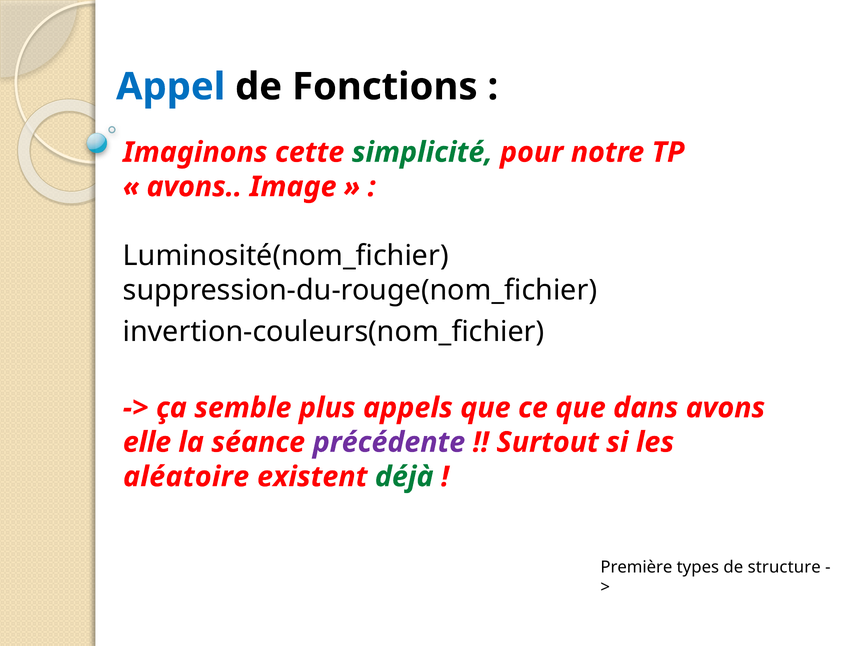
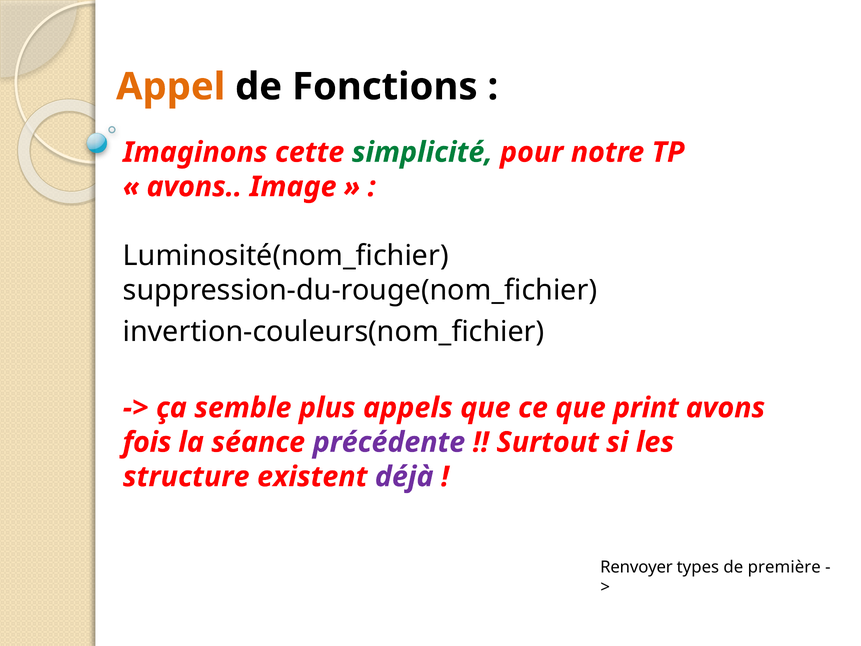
Appel colour: blue -> orange (171, 87)
dans: dans -> print (646, 408)
elle: elle -> fois (147, 442)
aléatoire: aléatoire -> structure (186, 477)
déjà colour: green -> purple (404, 477)
Première: Première -> Renvoyer (636, 567)
structure: structure -> première (784, 567)
